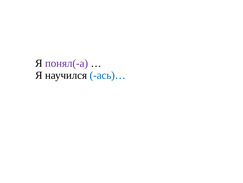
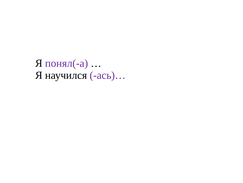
ась)… colour: blue -> purple (108, 75)
